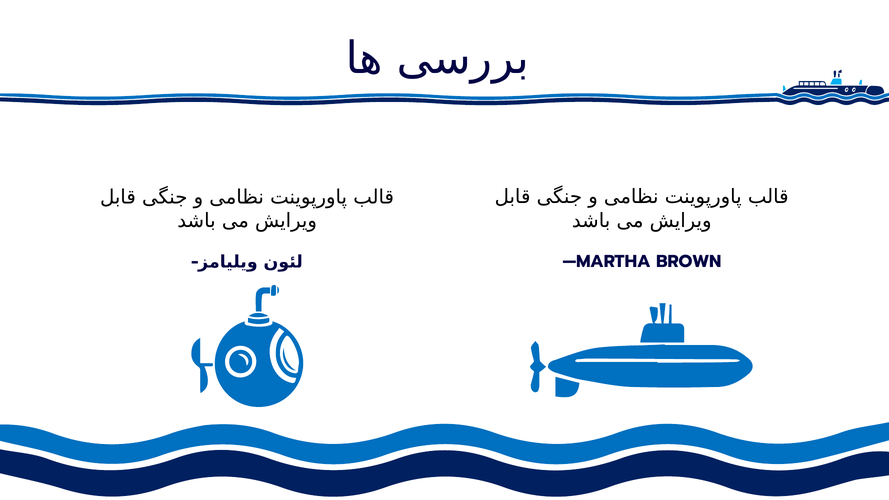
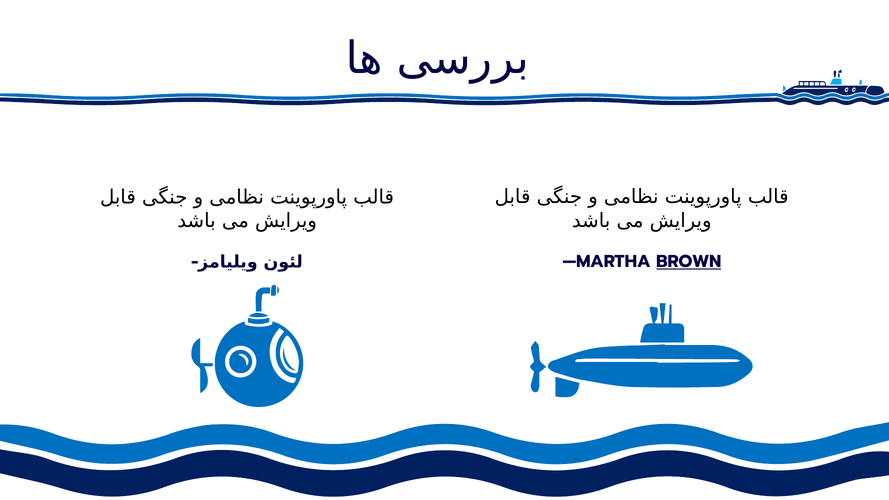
BROWN underline: none -> present (689, 262)
